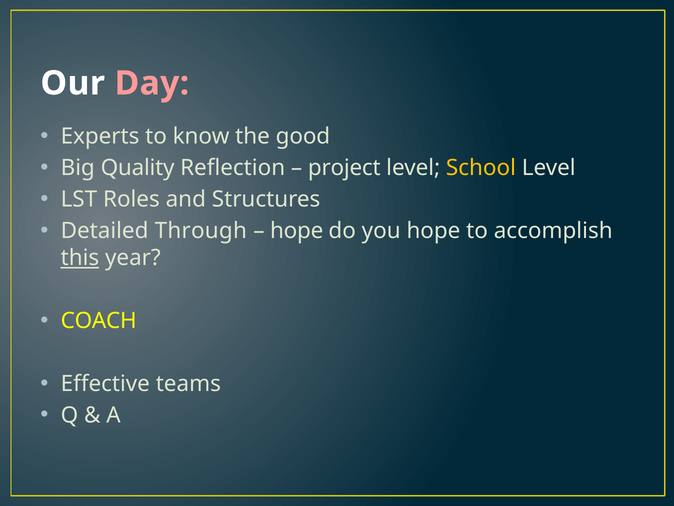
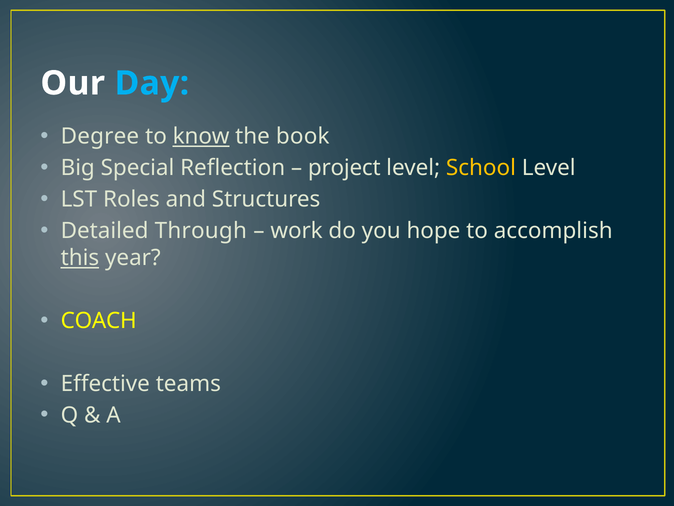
Day colour: pink -> light blue (152, 83)
Experts: Experts -> Degree (100, 136)
know underline: none -> present (201, 136)
good: good -> book (303, 136)
Quality: Quality -> Special (138, 168)
hope: hope -> work (297, 231)
